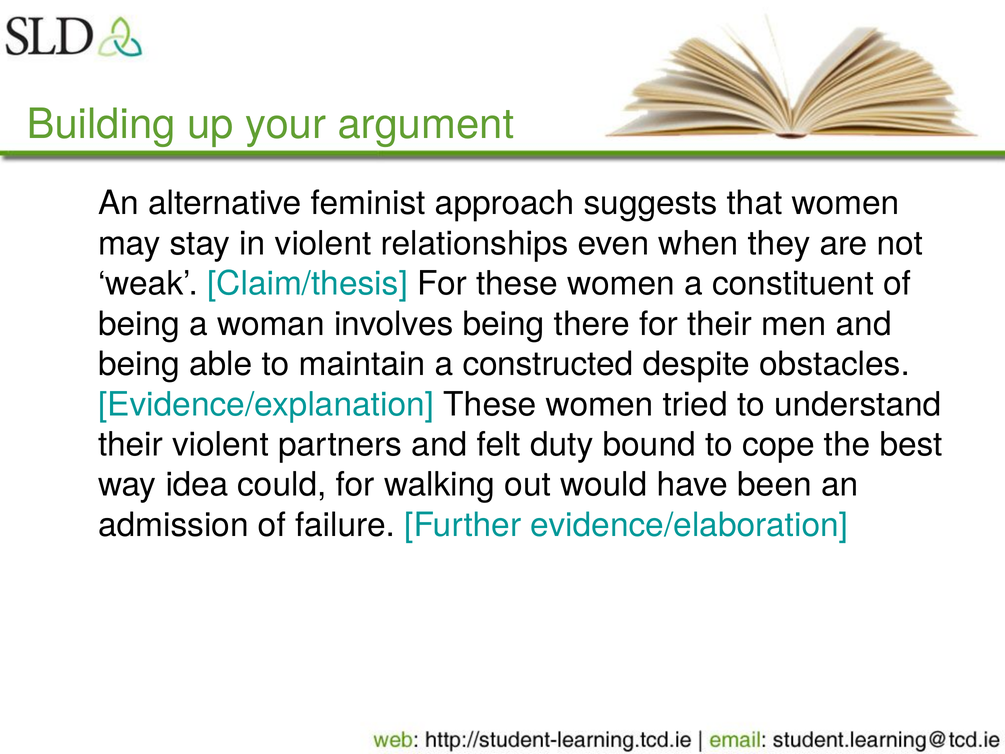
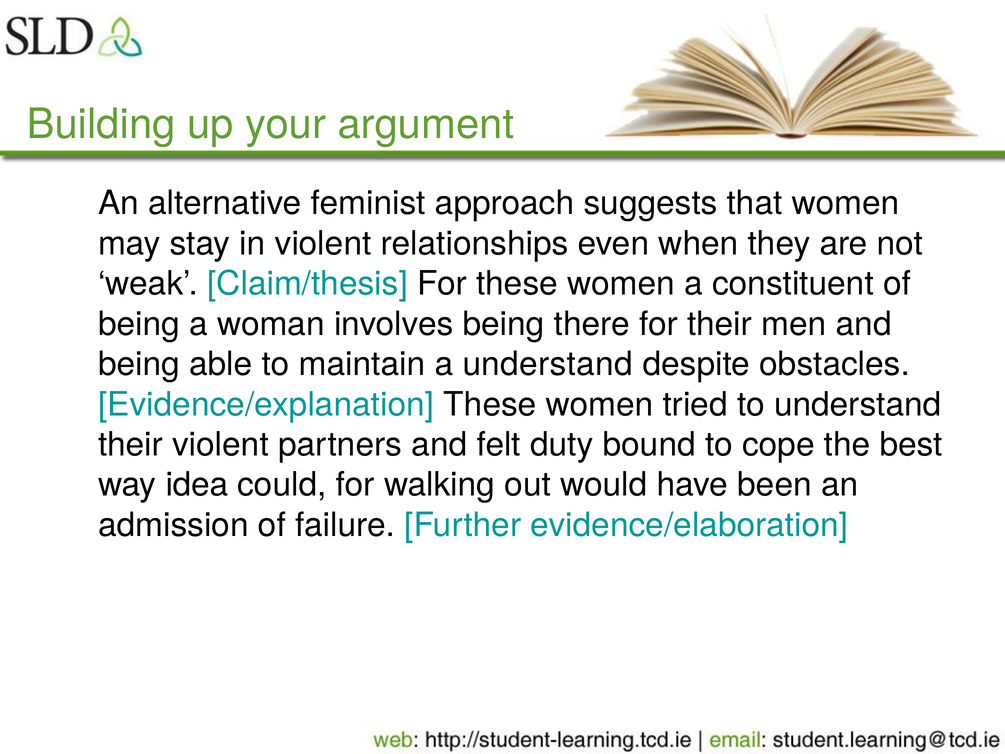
a constructed: constructed -> understand (548, 364)
